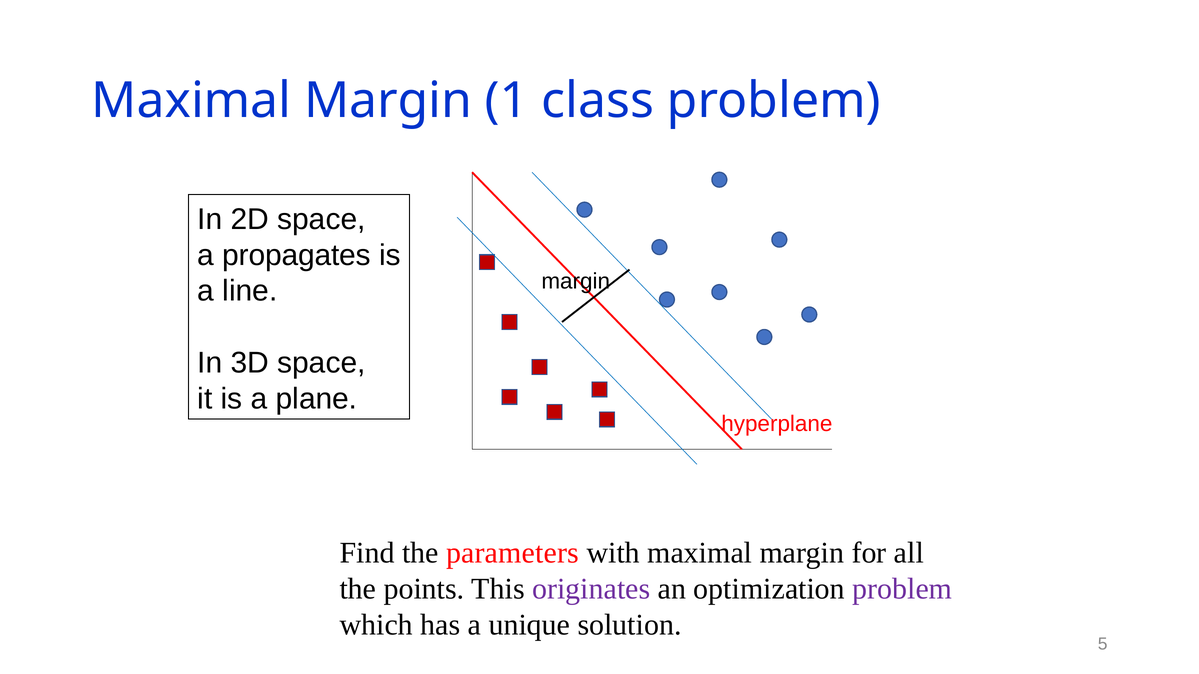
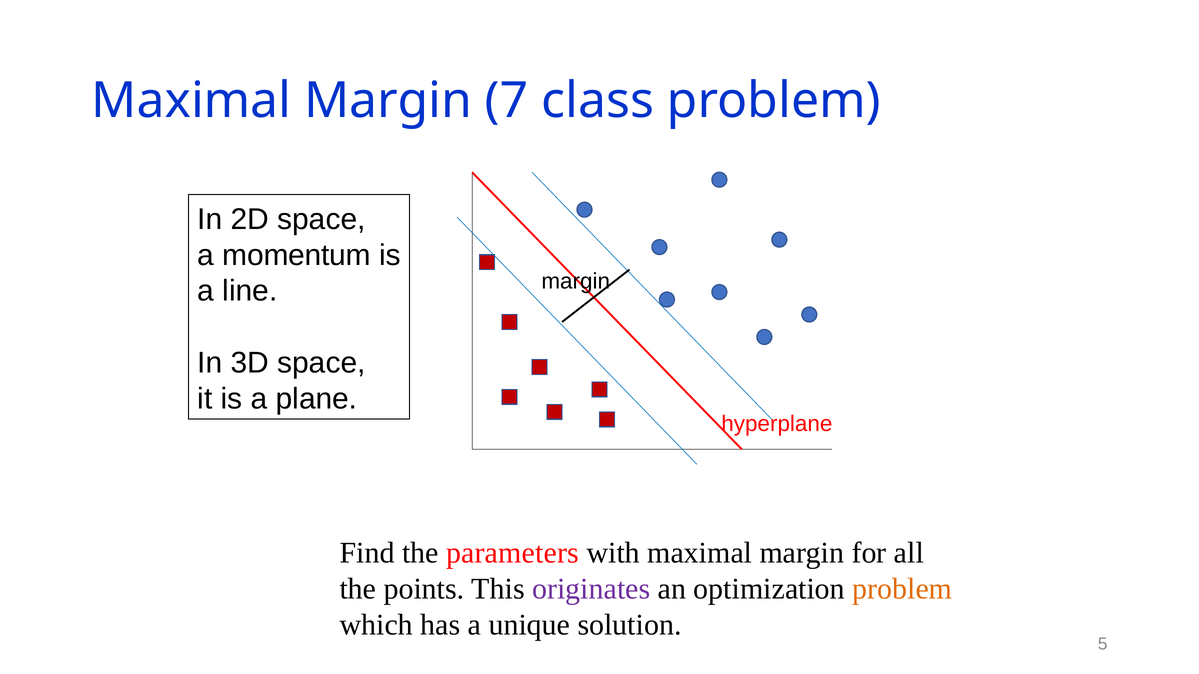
1: 1 -> 7 (507, 101)
propagates: propagates -> momentum (297, 255)
problem colour: purple -> orange (902, 589)
